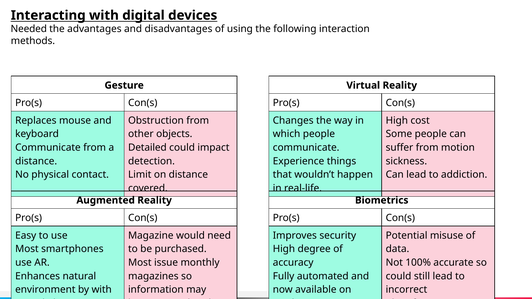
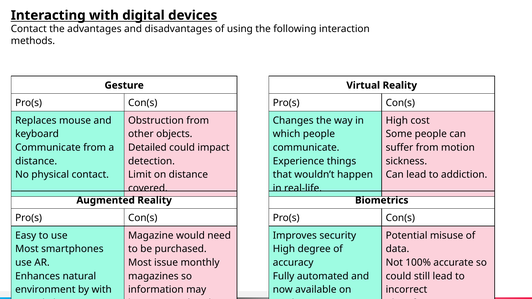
Needed: Needed -> Contact (29, 29)
